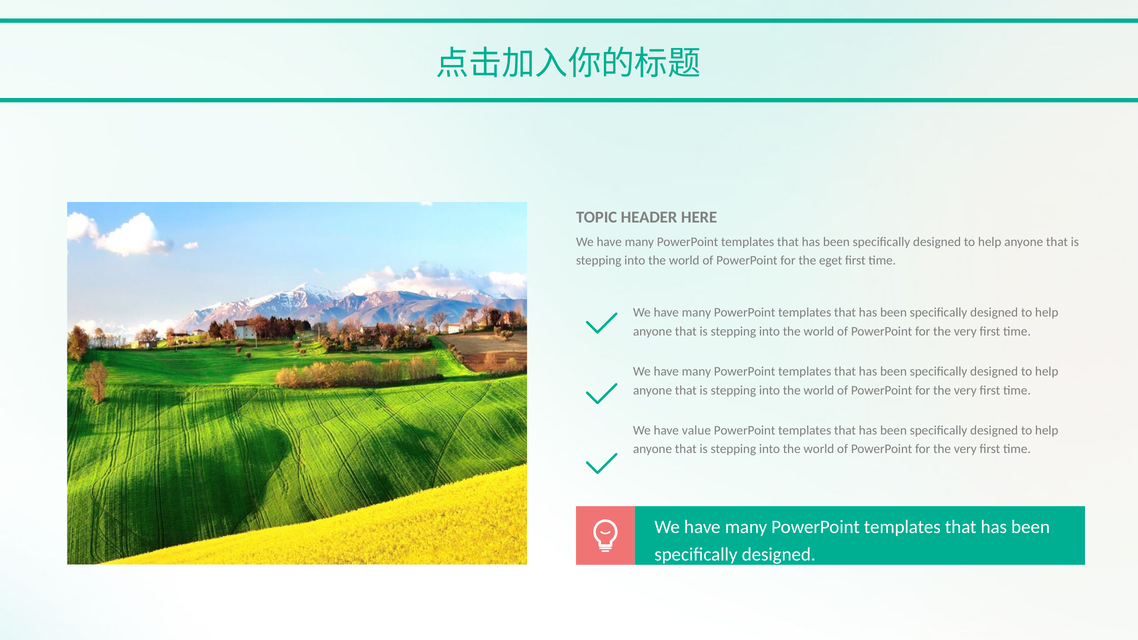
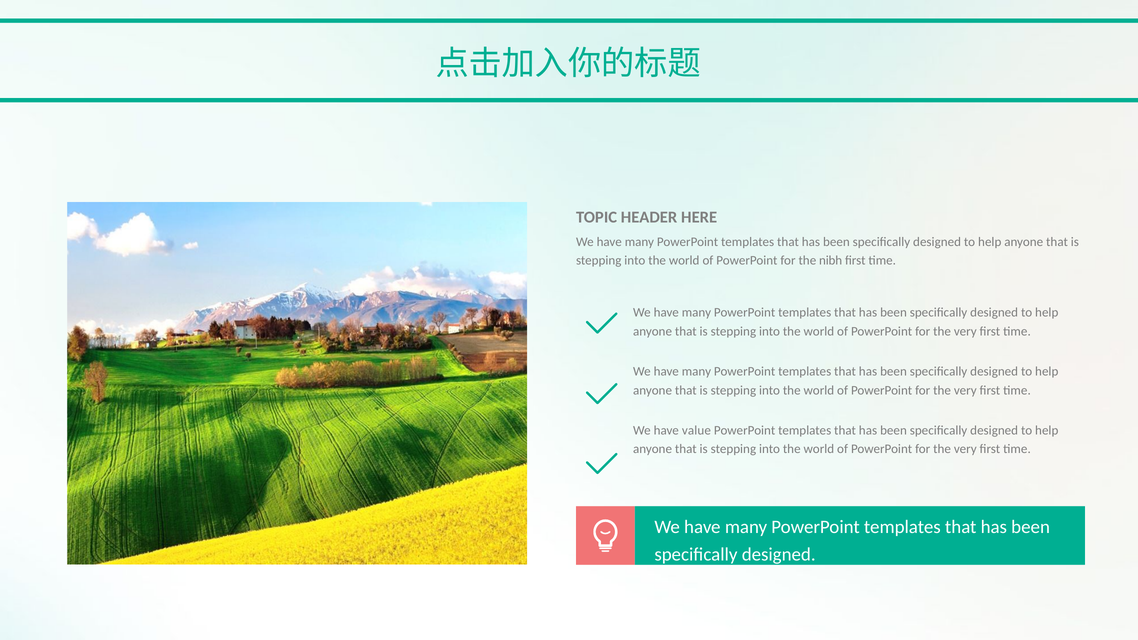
eget: eget -> nibh (831, 261)
